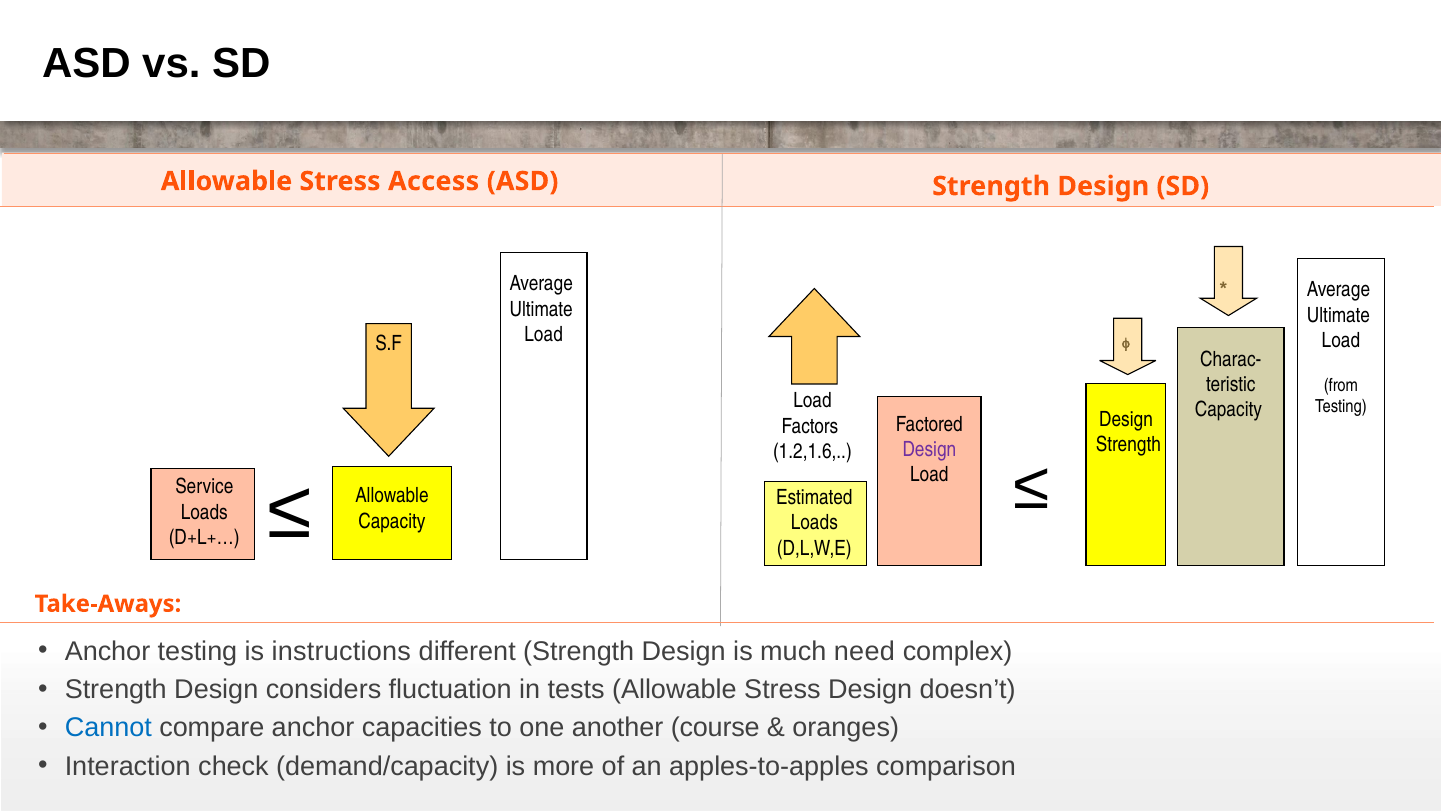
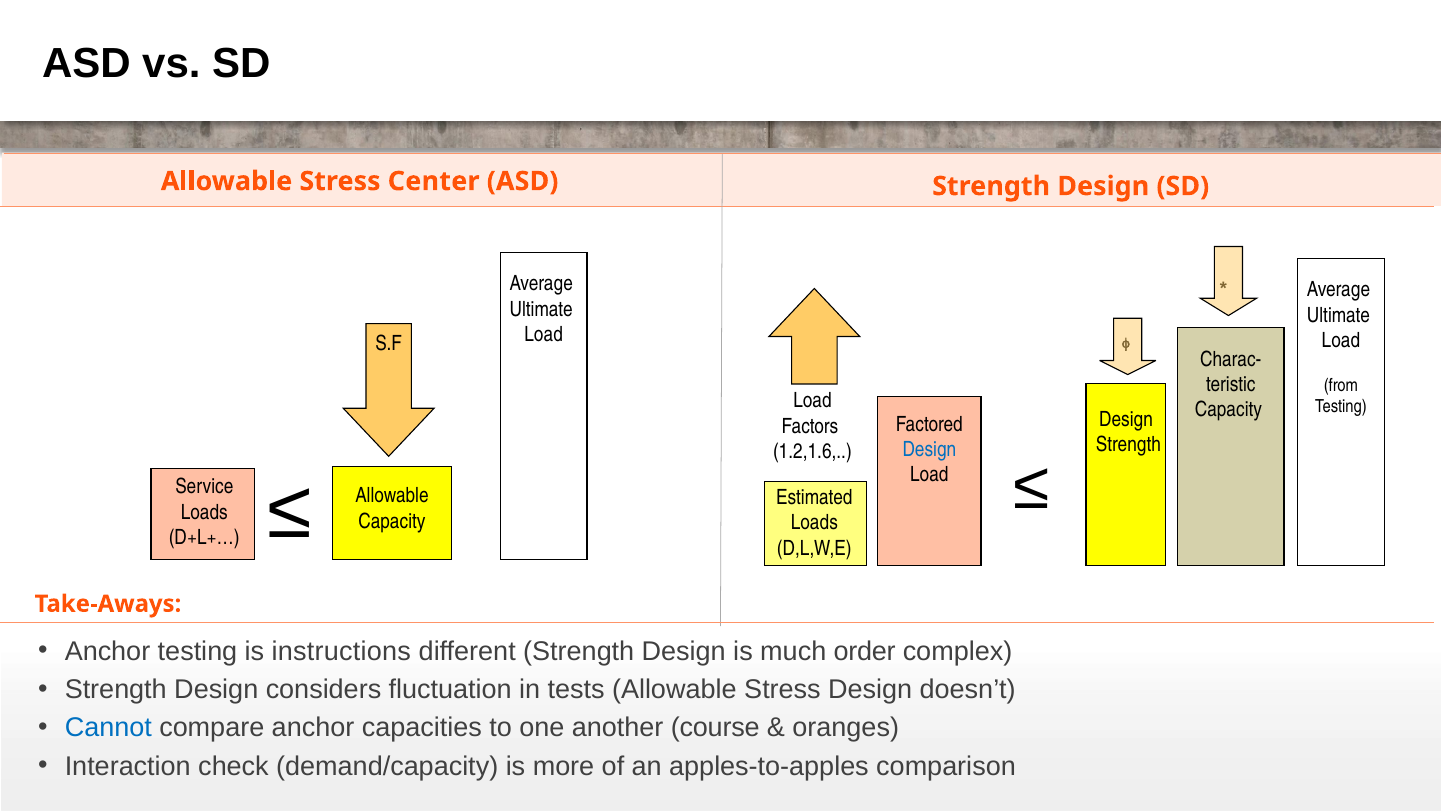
Access: Access -> Center (434, 181)
Design colour: purple -> blue (929, 449)
need: need -> order (865, 651)
